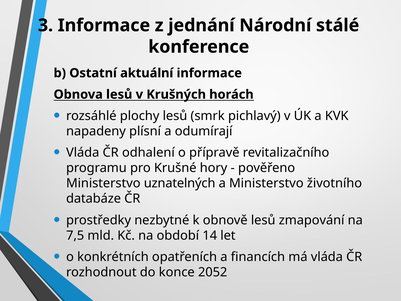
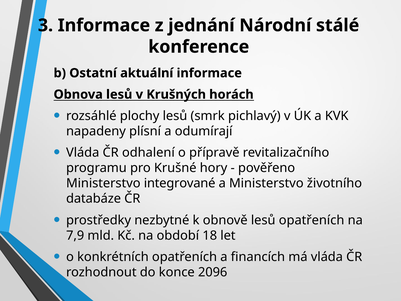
uznatelných: uznatelných -> integrované (180, 183)
lesů zmapování: zmapování -> opatřeních (312, 220)
7,5: 7,5 -> 7,9 (75, 235)
14: 14 -> 18 (210, 235)
2052: 2052 -> 2096 (213, 272)
